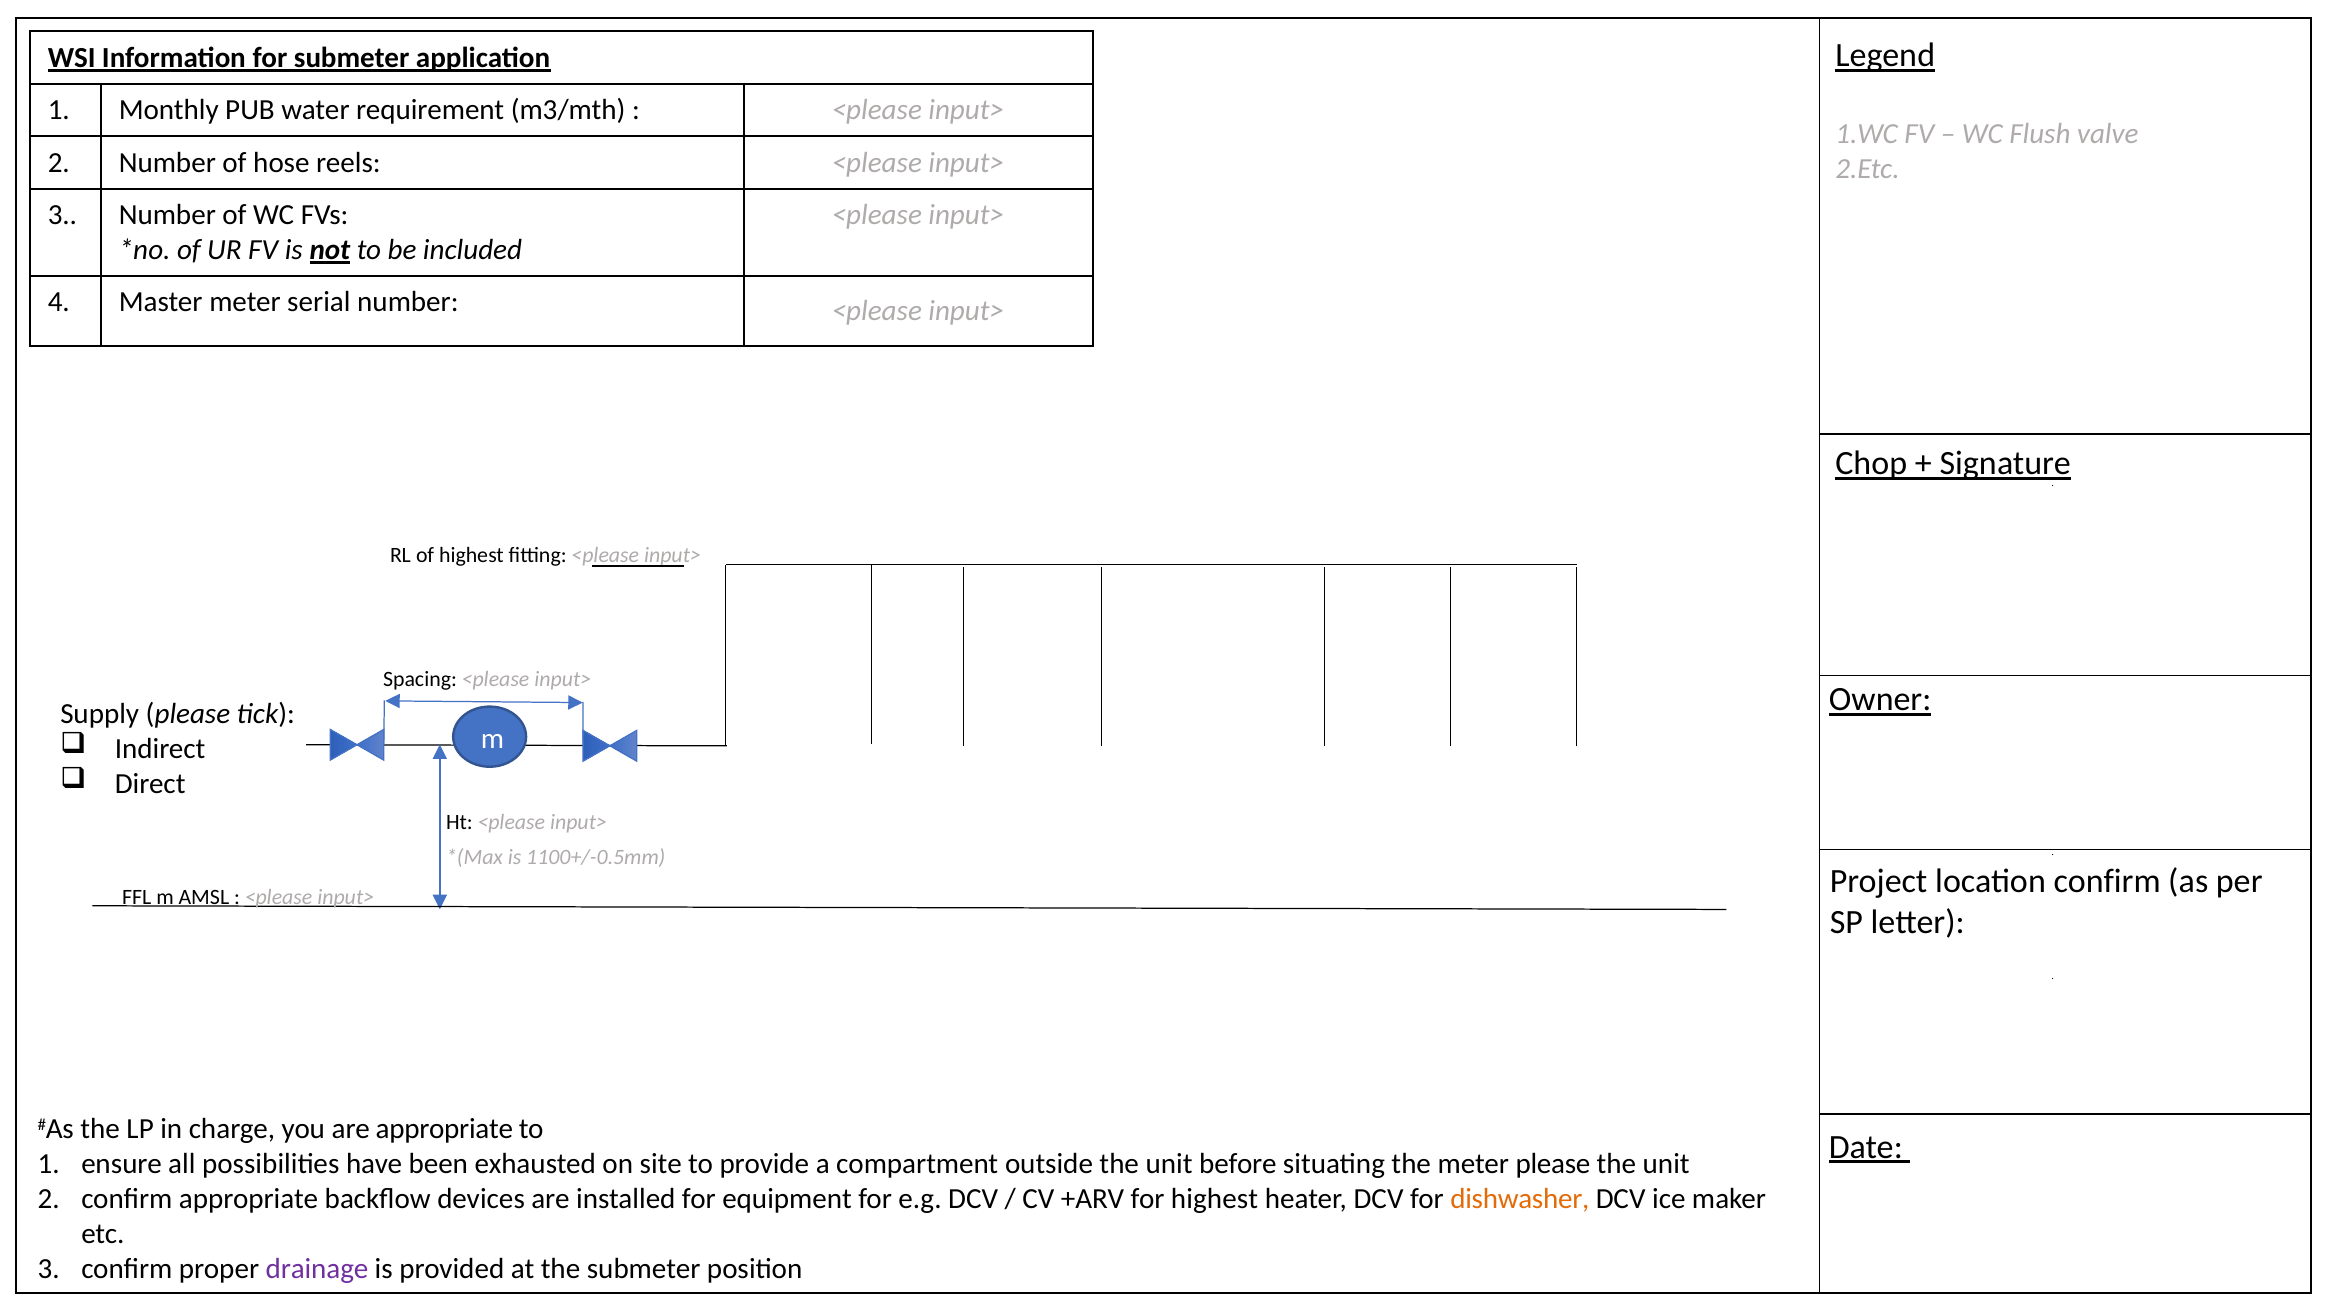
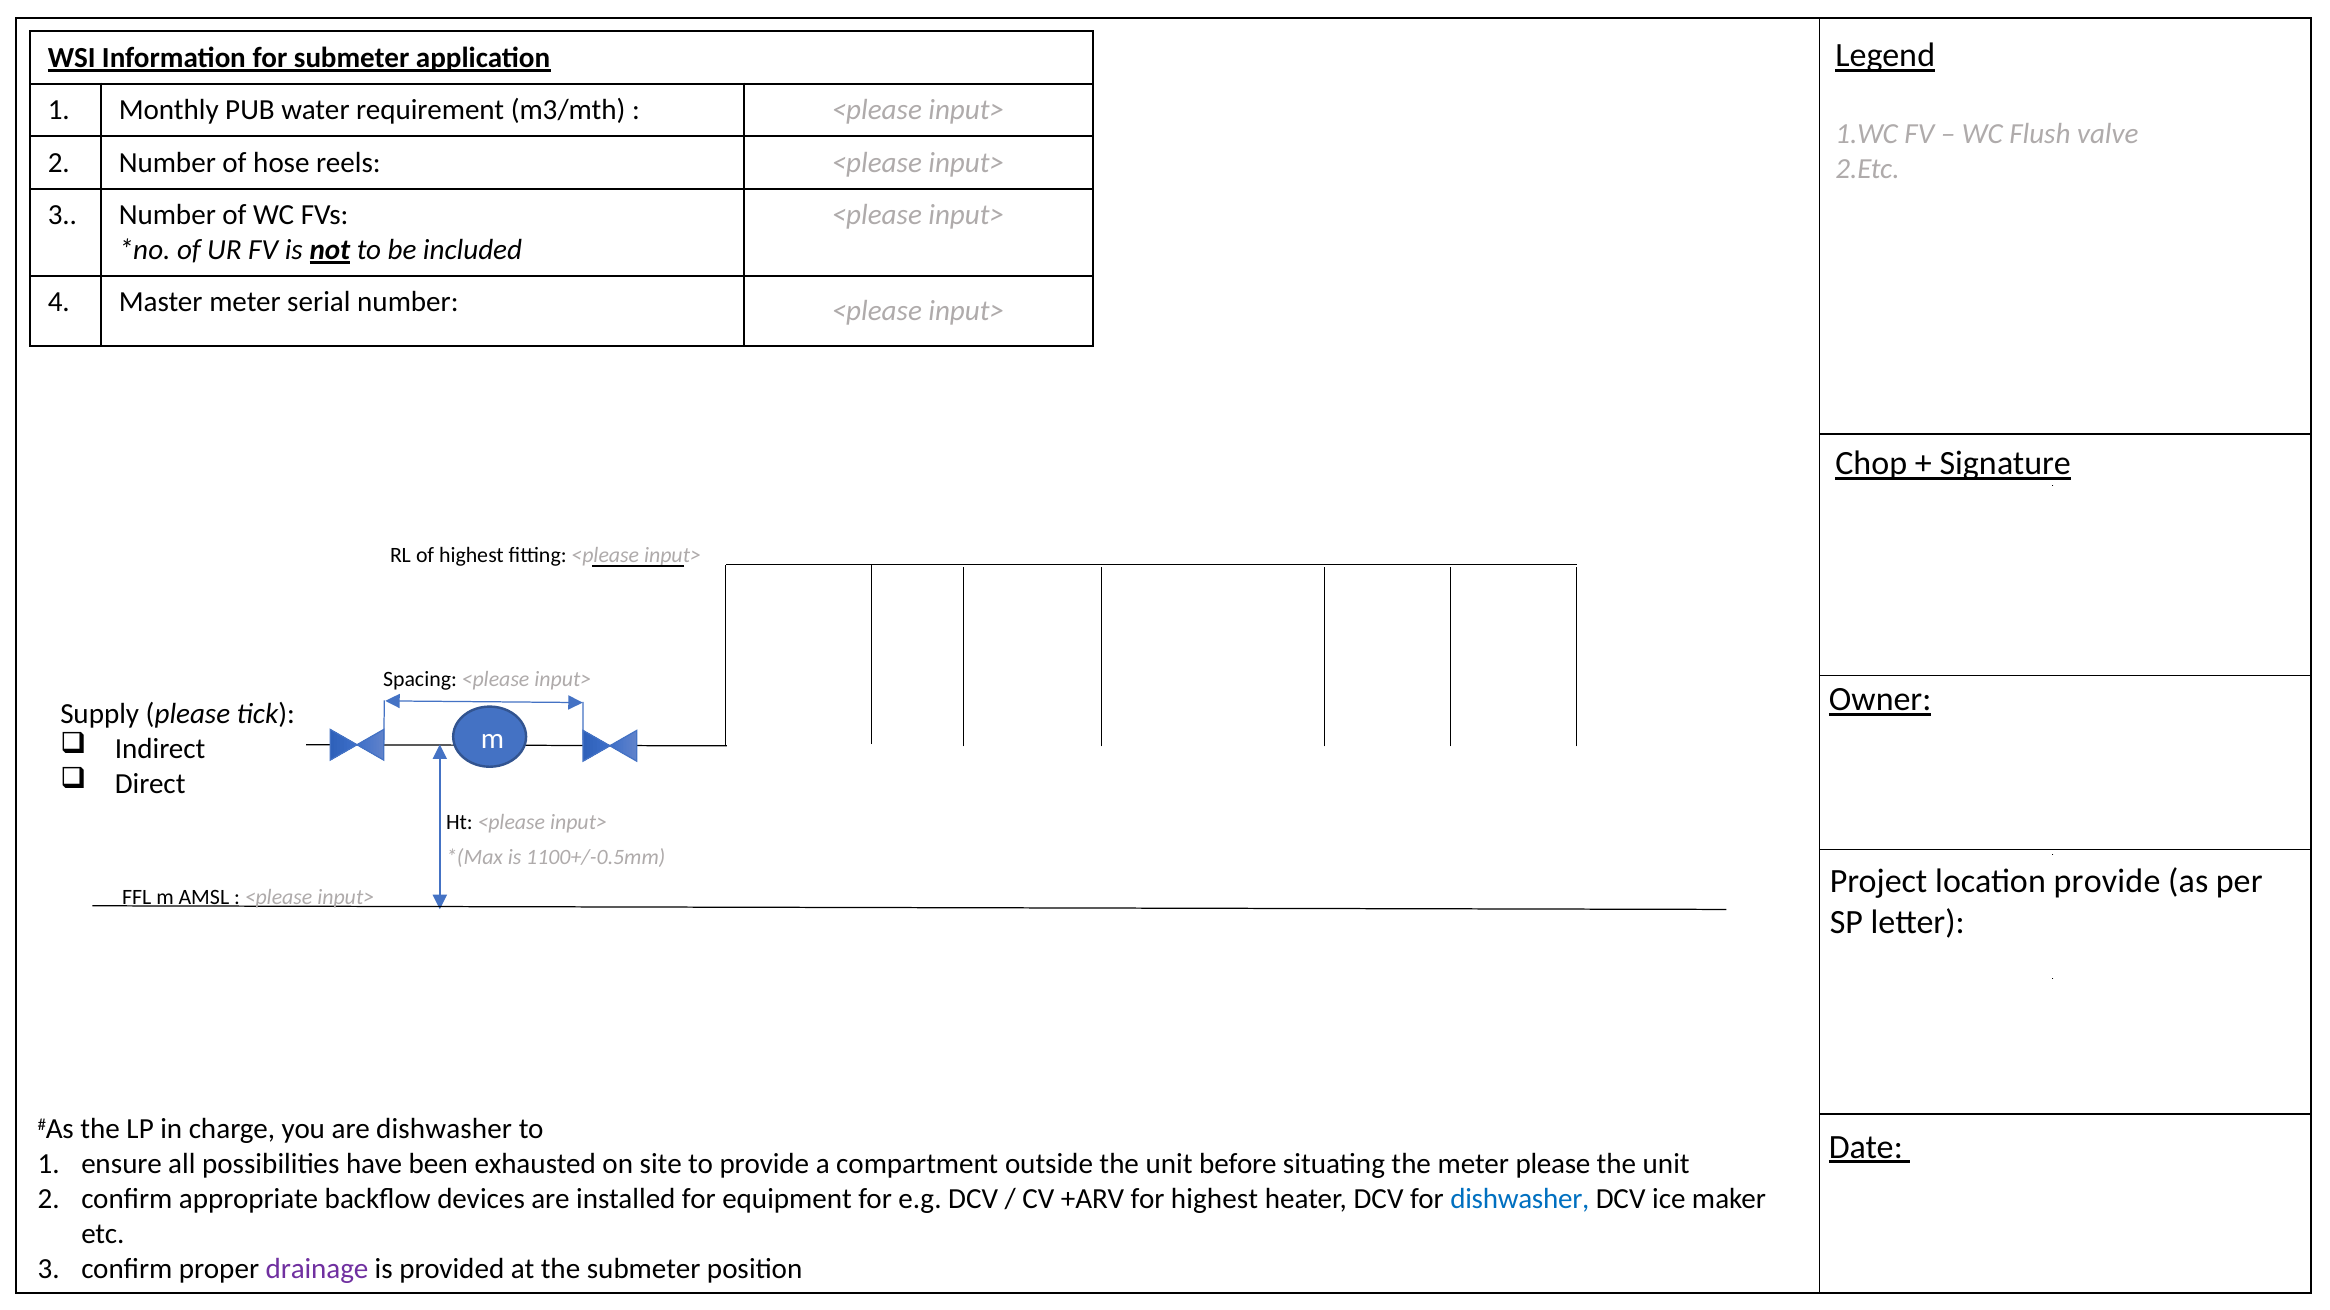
location confirm: confirm -> provide (2107, 881)
are appropriate: appropriate -> dishwasher (444, 1130)
dishwasher colour: orange -> blue (1520, 1200)
